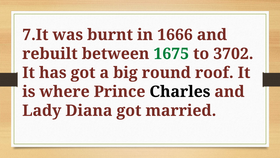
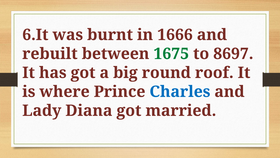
7.It: 7.It -> 6.It (35, 35)
3702: 3702 -> 8697 (233, 54)
Charles colour: black -> blue (180, 91)
